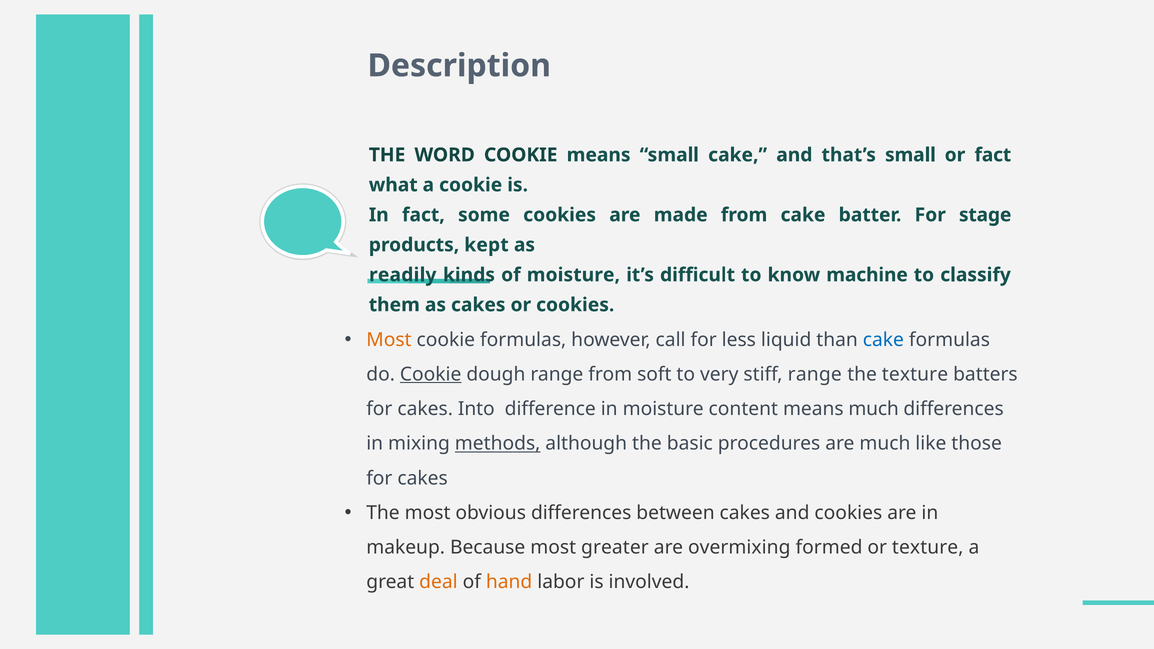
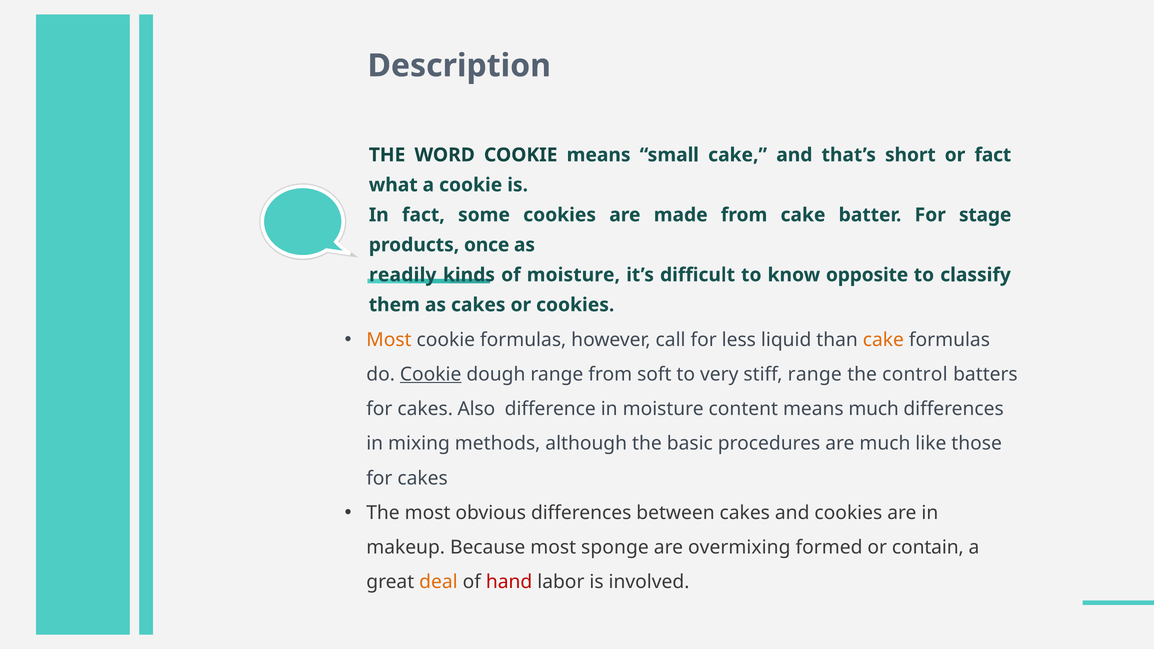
that’s small: small -> short (910, 155)
kept: kept -> once (487, 245)
machine: machine -> opposite (867, 275)
cake colour: blue -> orange (883, 340)
the texture: texture -> control (915, 374)
Into: Into -> Also (476, 409)
methods underline: present -> none (498, 444)
greater: greater -> sponge (615, 548)
or texture: texture -> contain (928, 548)
hand colour: orange -> red (509, 582)
